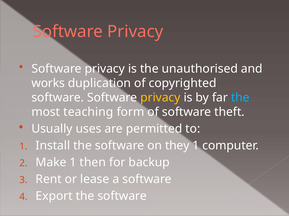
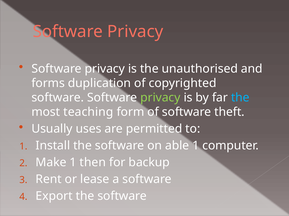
works: works -> forms (48, 83)
privacy colour: yellow -> light green (160, 98)
they: they -> able (177, 146)
